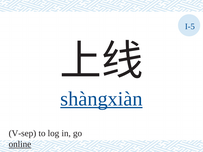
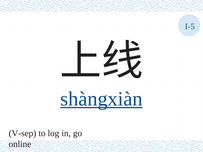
online underline: present -> none (20, 144)
